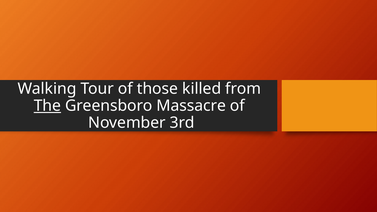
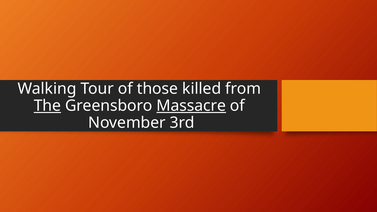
Massacre underline: none -> present (191, 106)
